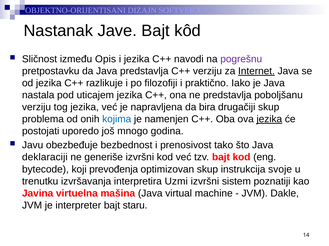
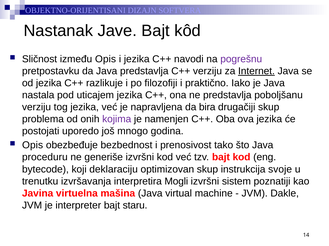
kojima colour: blue -> purple (117, 119)
jezika underline: present -> none (269, 119)
Javu: Javu -> Opis (33, 146)
deklaraciji: deklaraciji -> proceduru (45, 158)
prevođenja: prevođenja -> deklaraciju (114, 170)
Uzmi: Uzmi -> Mogli (176, 182)
